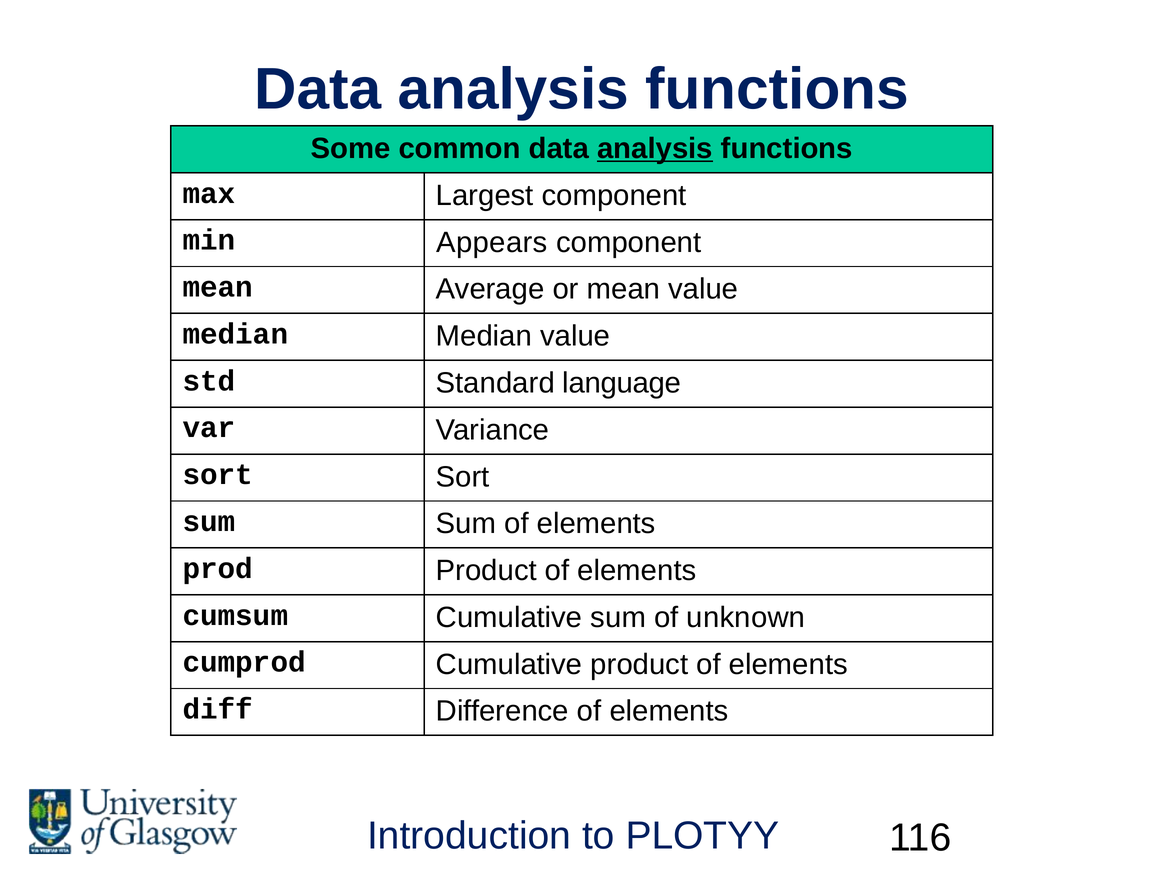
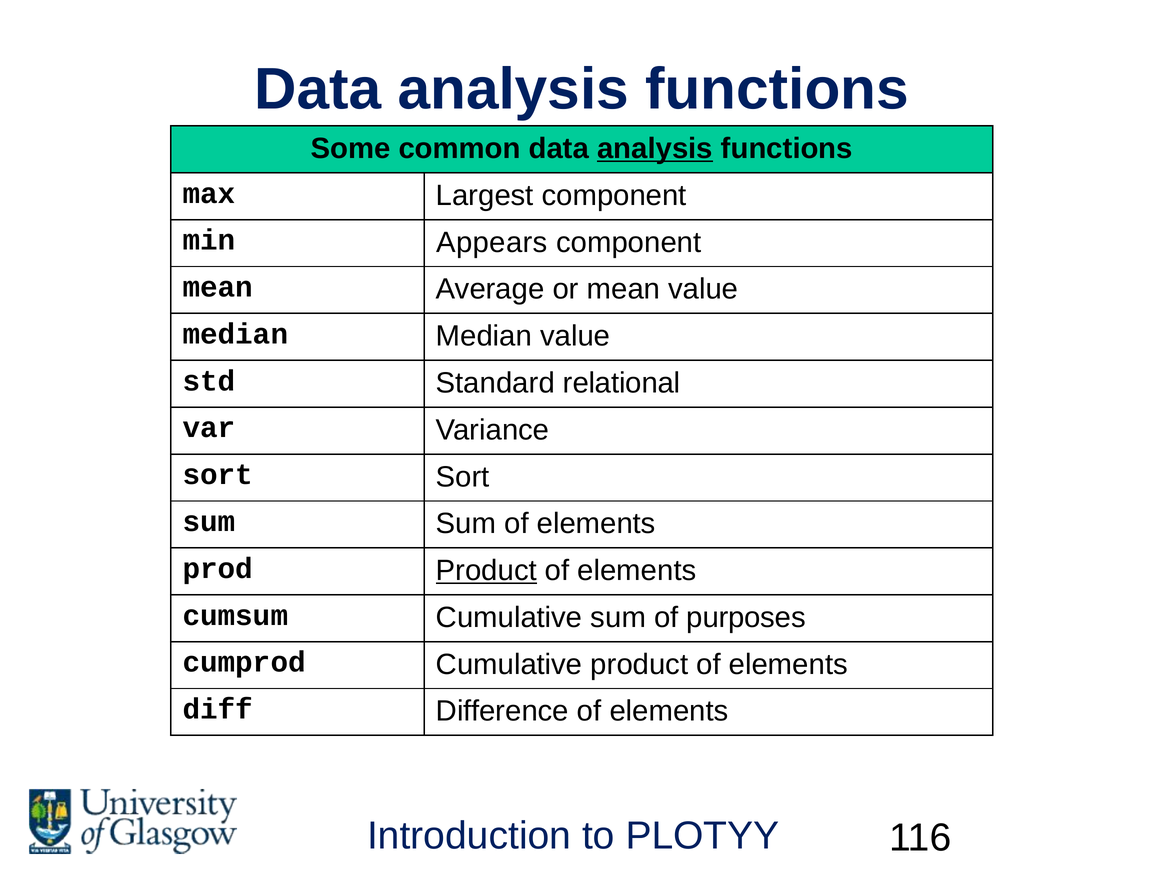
language: language -> relational (622, 383)
Product underline: none -> present (486, 570)
unknown: unknown -> purposes (746, 617)
